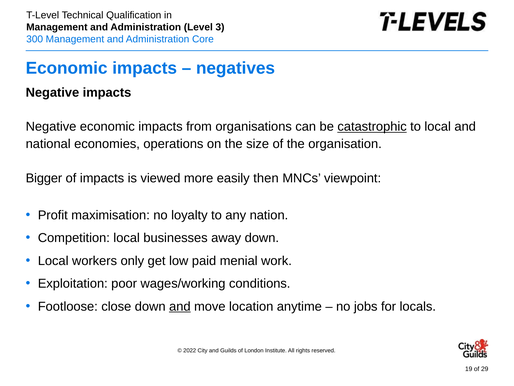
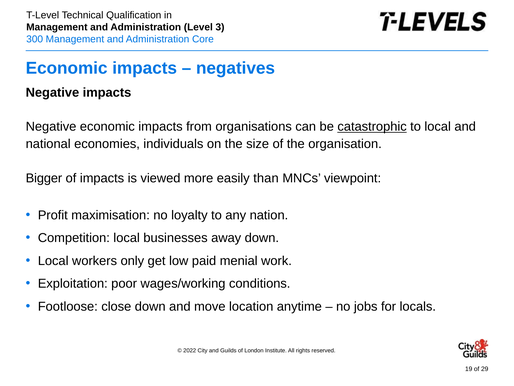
operations: operations -> individuals (173, 144)
then: then -> than (266, 178)
and underline: present -> none (180, 306)
